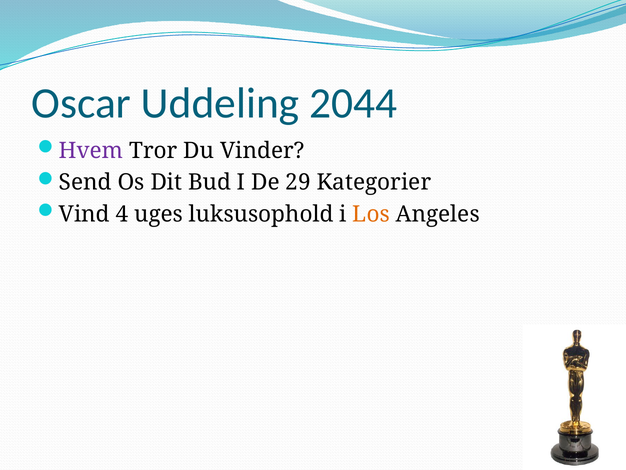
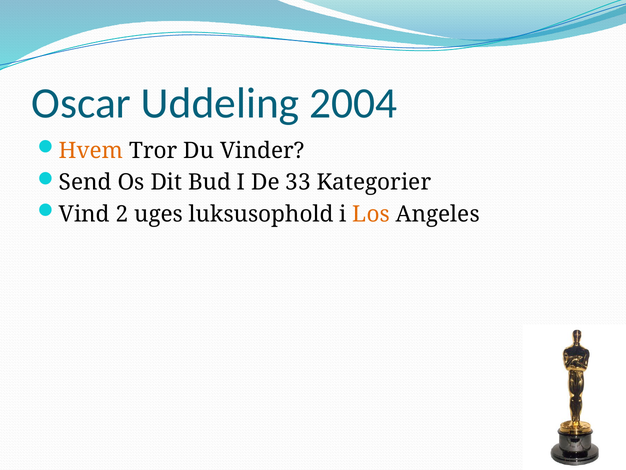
2044: 2044 -> 2004 (353, 103)
Hvem colour: purple -> orange (91, 151)
29: 29 -> 33 (298, 182)
4: 4 -> 2 (122, 214)
